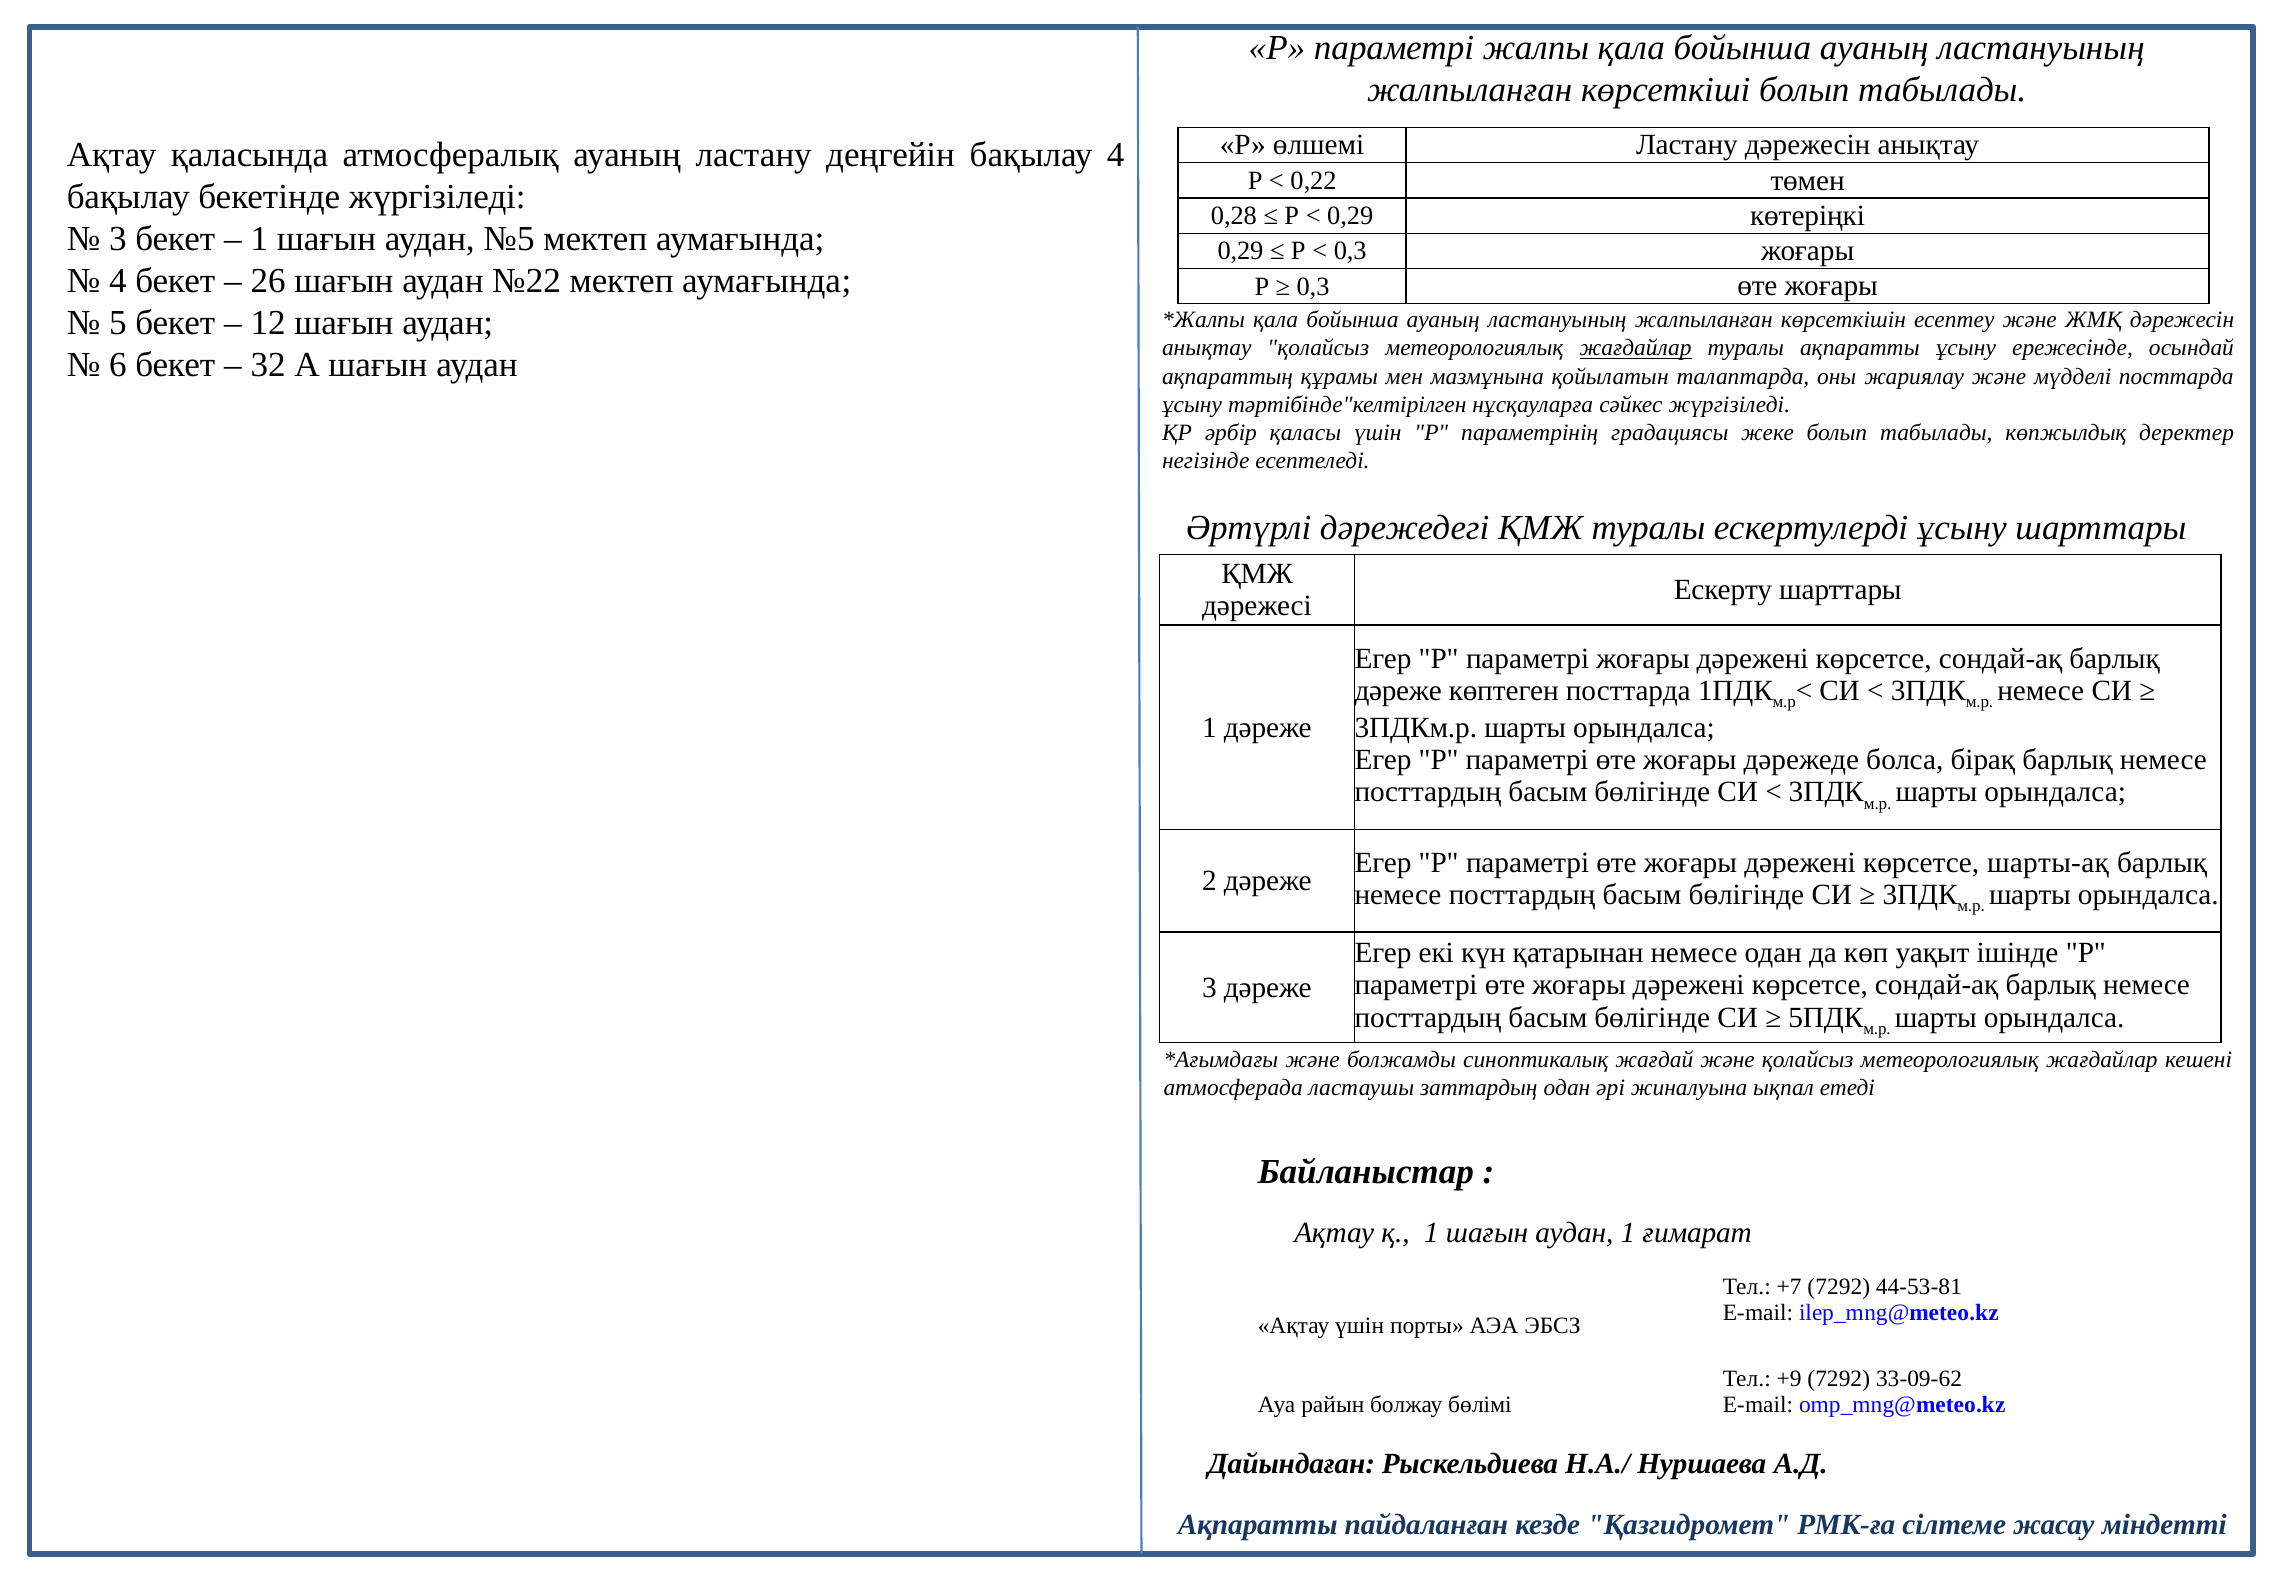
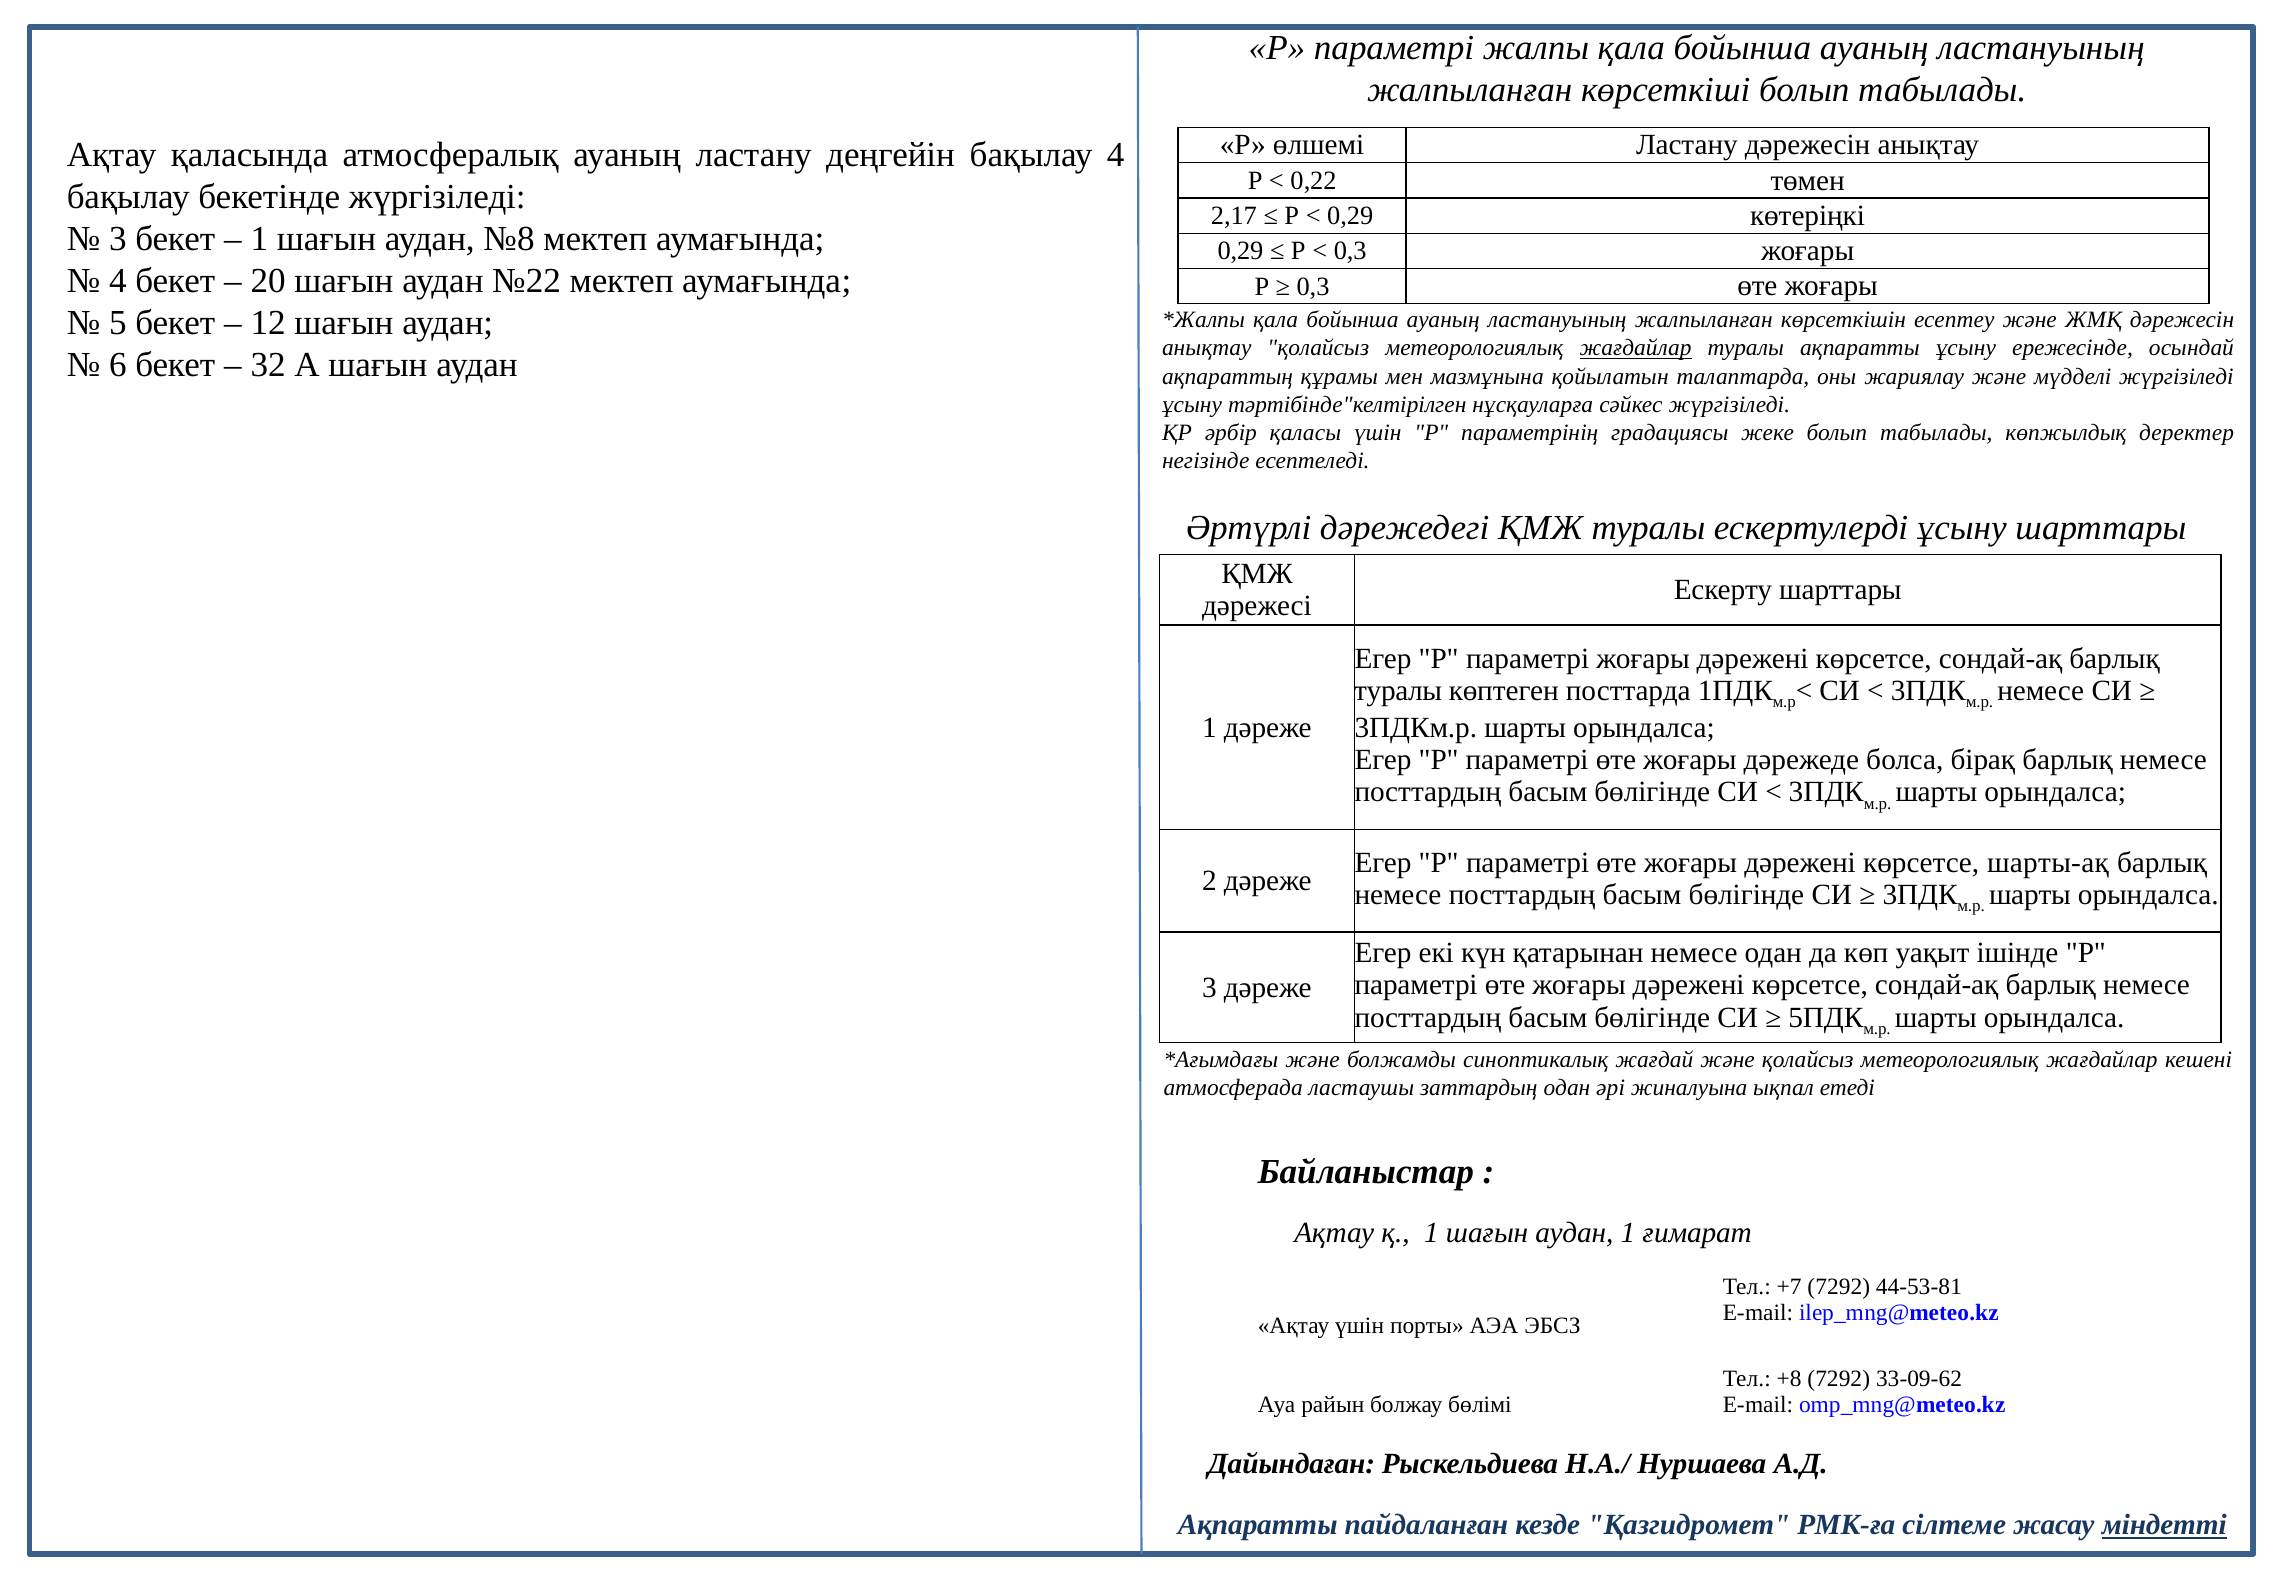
0,28: 0,28 -> 2,17 (1234, 216)
№5: №5 -> №8 (509, 239)
26: 26 -> 20 (268, 281)
мүдделі посттарда: посттарда -> жүргізіледі (2176, 376)
дәреже: дәреже -> туралы (1398, 690)
+9: +9 -> +8 (1789, 1379)
міндетті underline: none -> present (2164, 1525)
